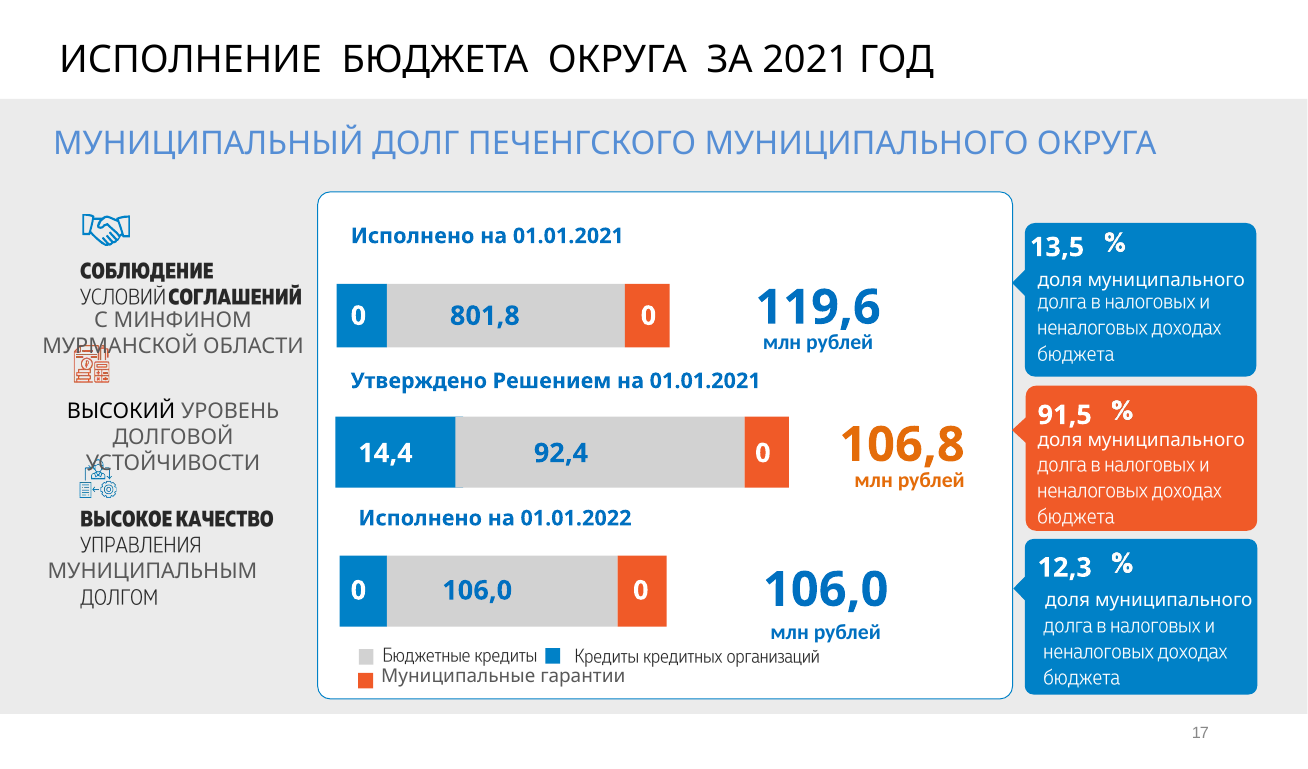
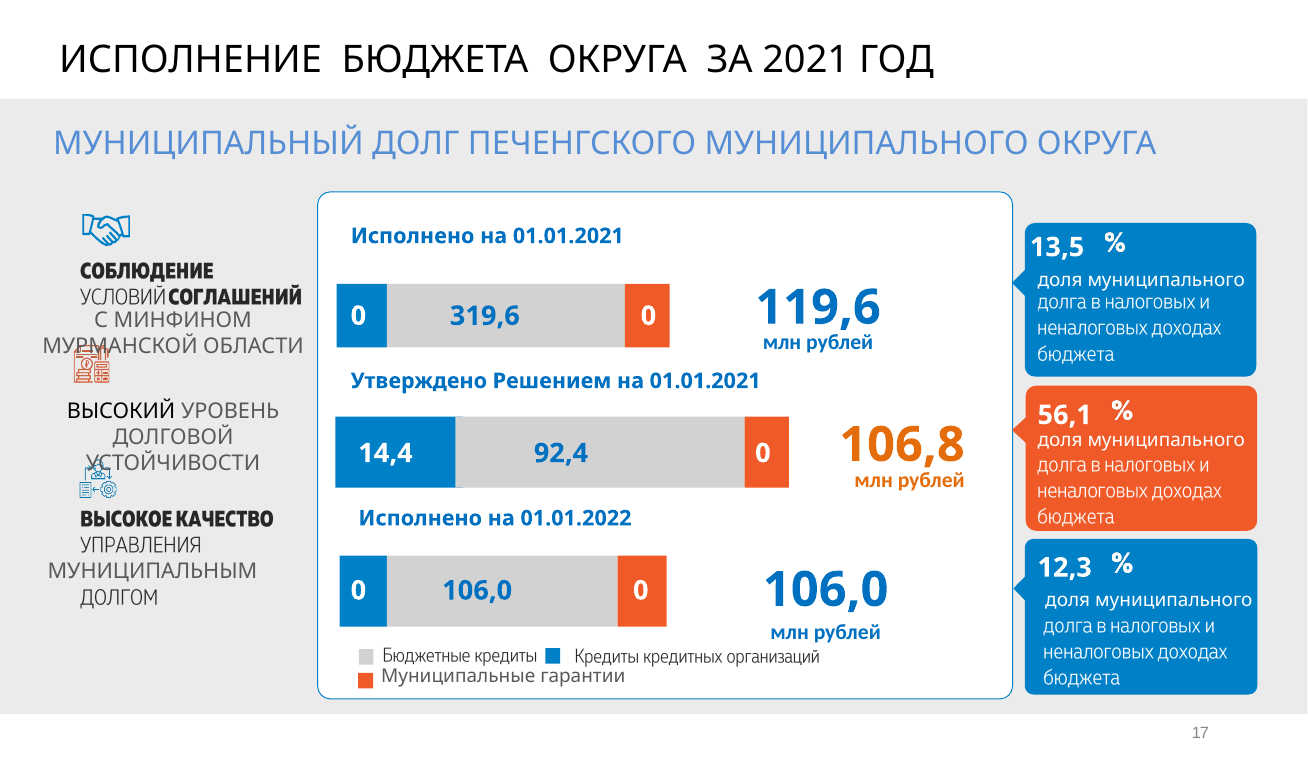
801,8: 801,8 -> 319,6 (485, 316)
91,5: 91,5 -> 56,1 (1065, 415)
